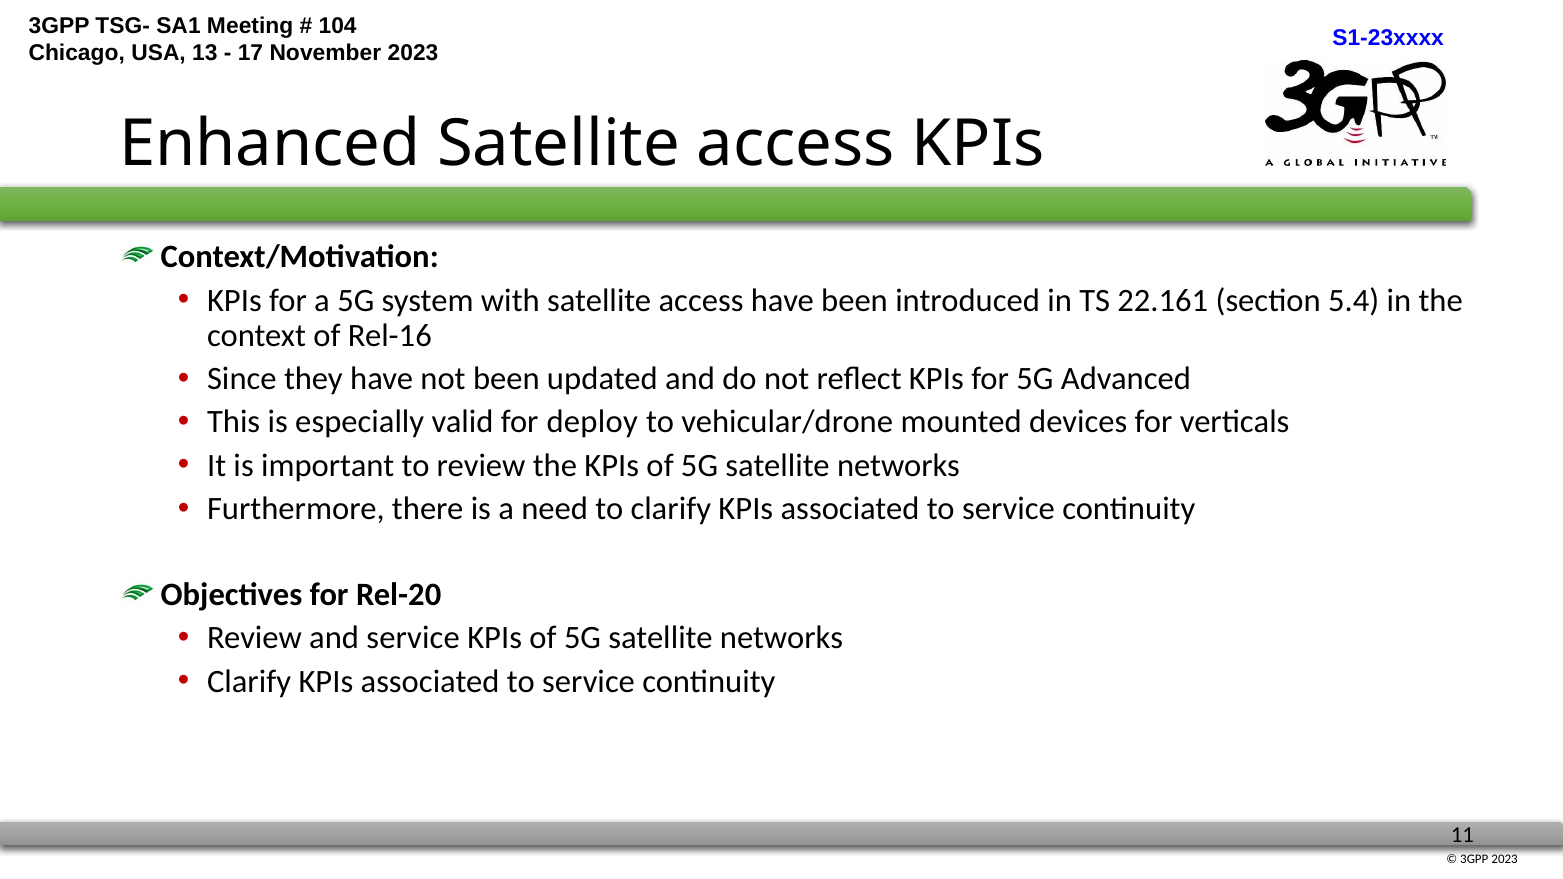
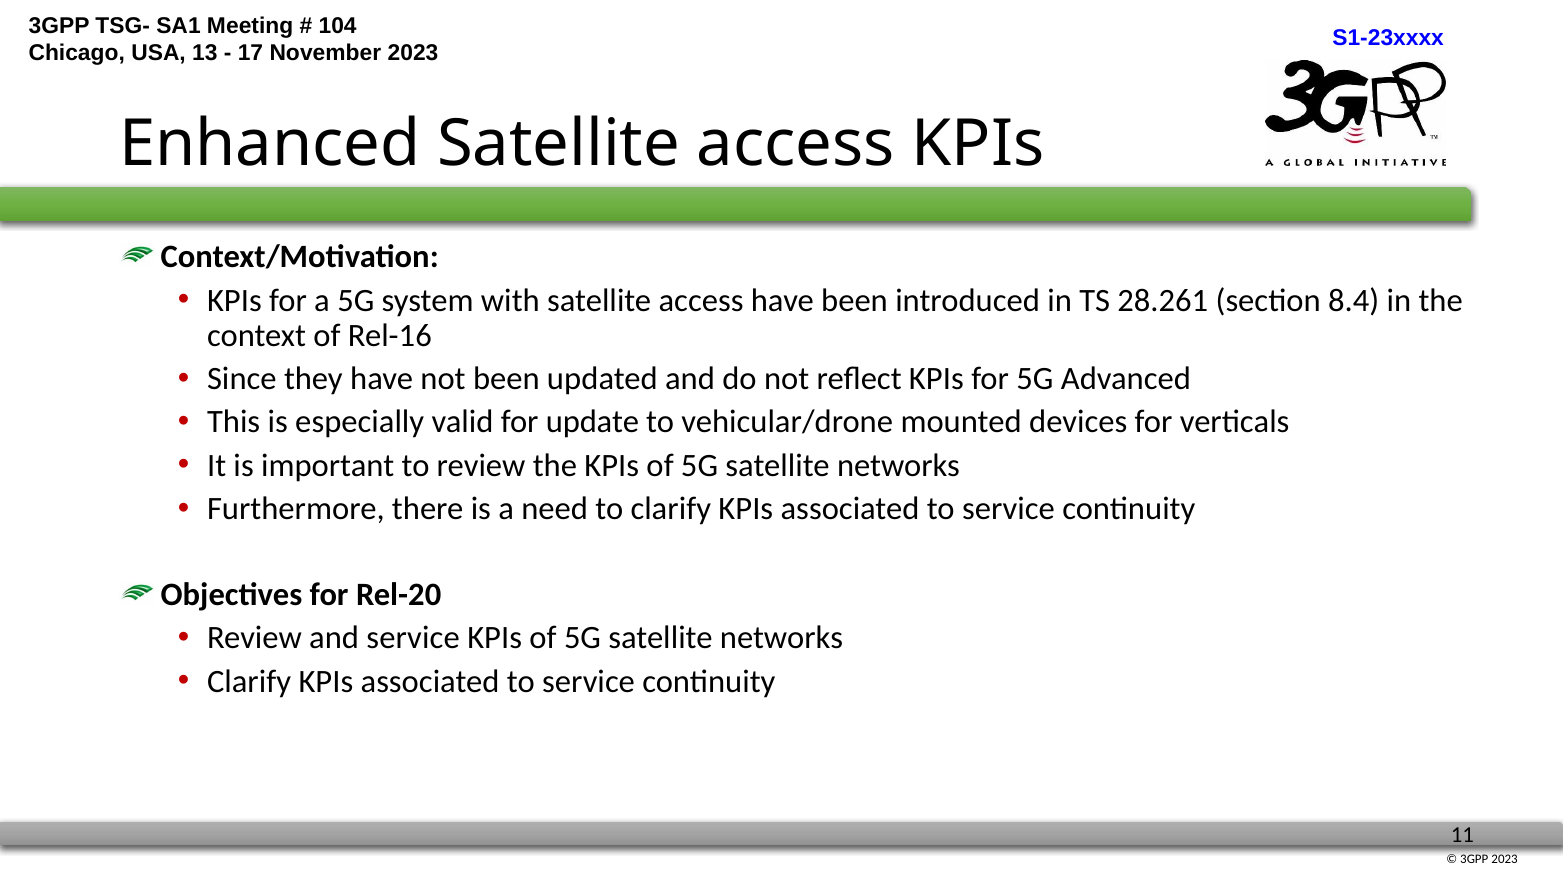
22.161: 22.161 -> 28.261 (1163, 301)
5.4: 5.4 -> 8.4 (1354, 301)
deploy: deploy -> update (592, 422)
